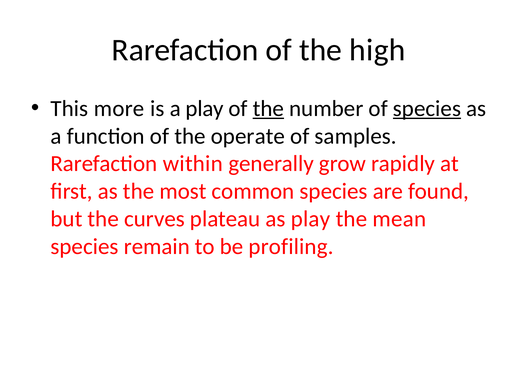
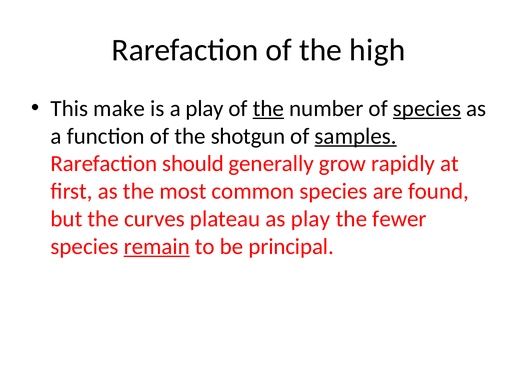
more: more -> make (119, 109)
operate: operate -> shotgun (248, 136)
samples underline: none -> present (356, 136)
within: within -> should (193, 164)
mean: mean -> fewer (399, 219)
remain underline: none -> present (157, 247)
profiling: profiling -> principal (291, 247)
